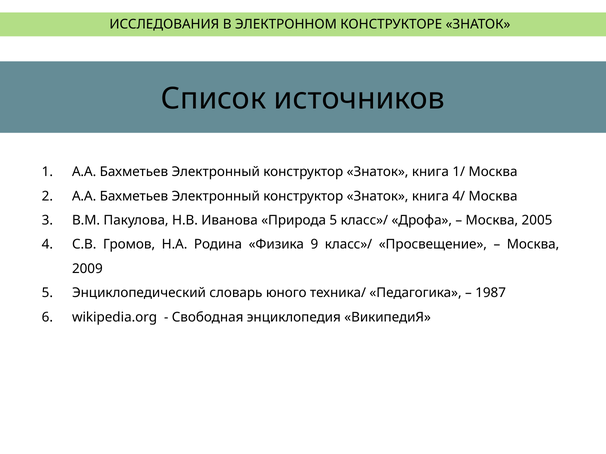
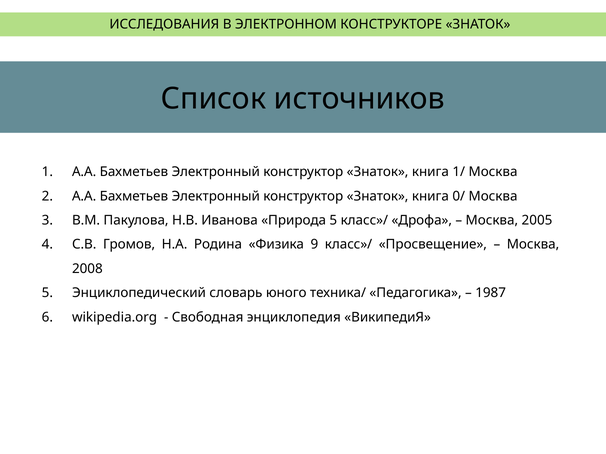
4/: 4/ -> 0/ (459, 196)
2009: 2009 -> 2008 (87, 269)
